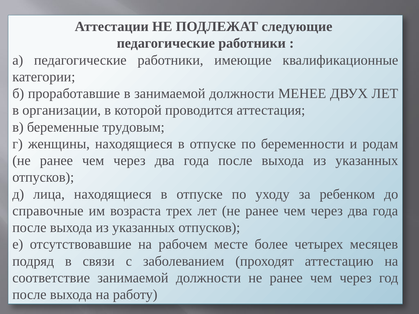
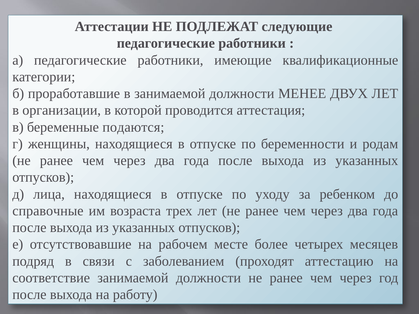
трудовым: трудовым -> подаются (133, 127)
